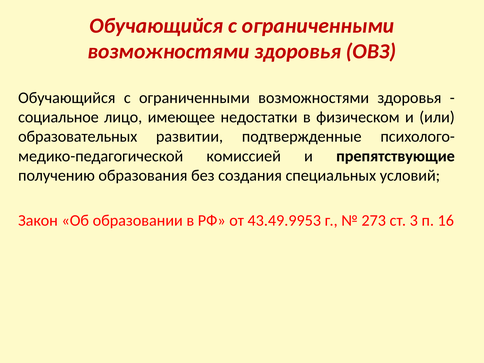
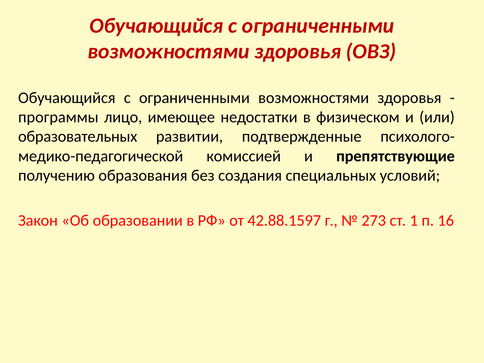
социальное: социальное -> программы (58, 117)
43.49.9953: 43.49.9953 -> 42.88.1597 (284, 221)
3: 3 -> 1 (414, 221)
